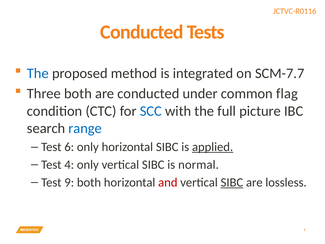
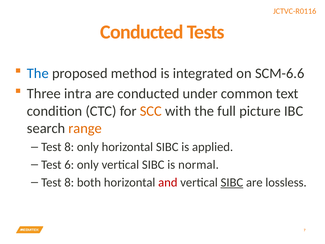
SCM-7.7: SCM-7.7 -> SCM-6.6 (280, 73)
Three both: both -> intra (78, 94)
flag: flag -> text (287, 94)
SCC colour: blue -> orange (151, 111)
range colour: blue -> orange (85, 128)
6: 6 -> 8 (69, 147)
applied underline: present -> none (213, 147)
4: 4 -> 6 (69, 165)
9: 9 -> 8 (69, 182)
